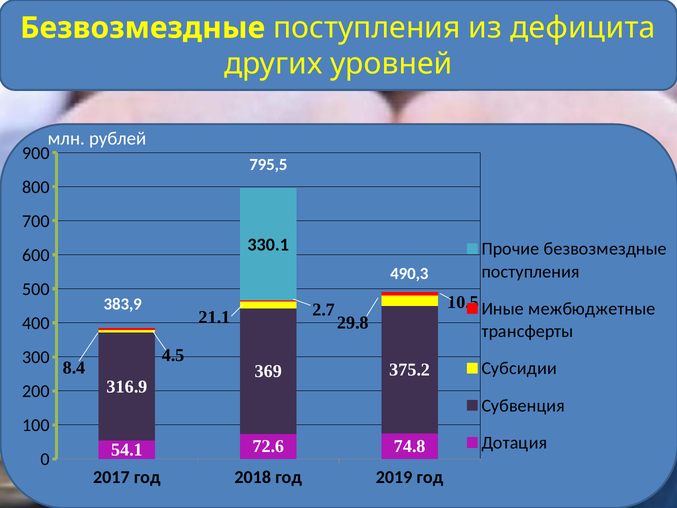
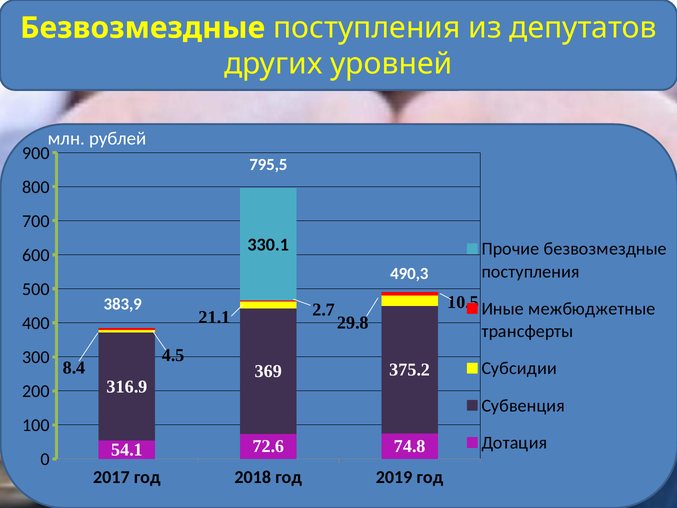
дефицита: дефицита -> депутатов (583, 28)
